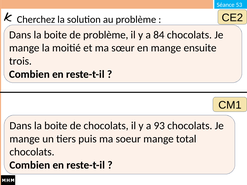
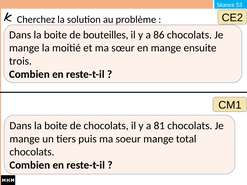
de problème: problème -> bouteilles (106, 35)
84: 84 -> 86 (159, 35)
93: 93 -> 81 (159, 126)
